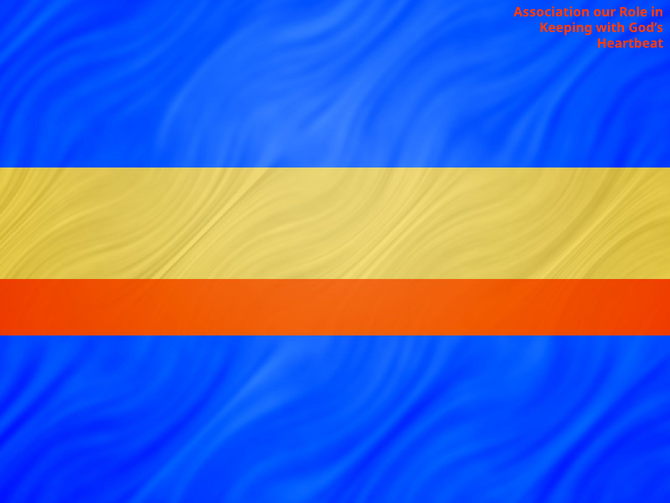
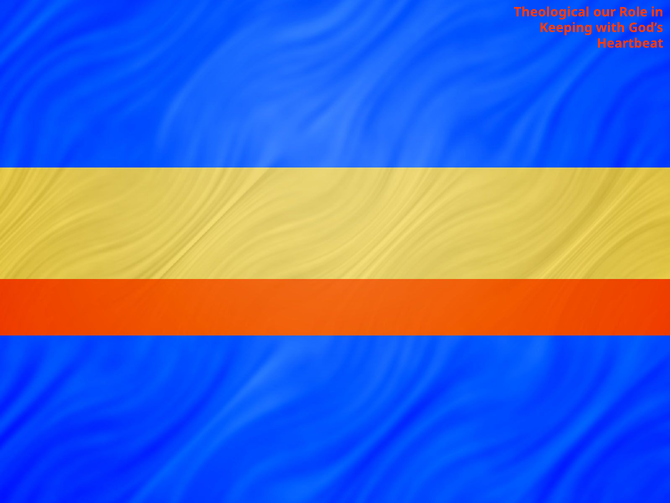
Association: Association -> Theological (552, 12)
